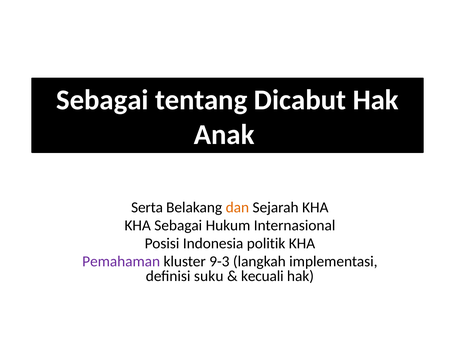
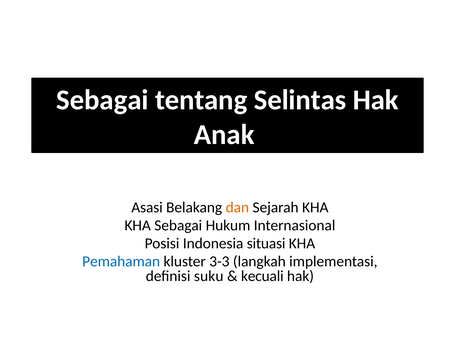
Dicabut: Dicabut -> Selintas (300, 100)
Serta: Serta -> Asasi (147, 207)
politik: politik -> situasi (266, 243)
Pemahaman colour: purple -> blue (121, 261)
9-3: 9-3 -> 3-3 (219, 261)
